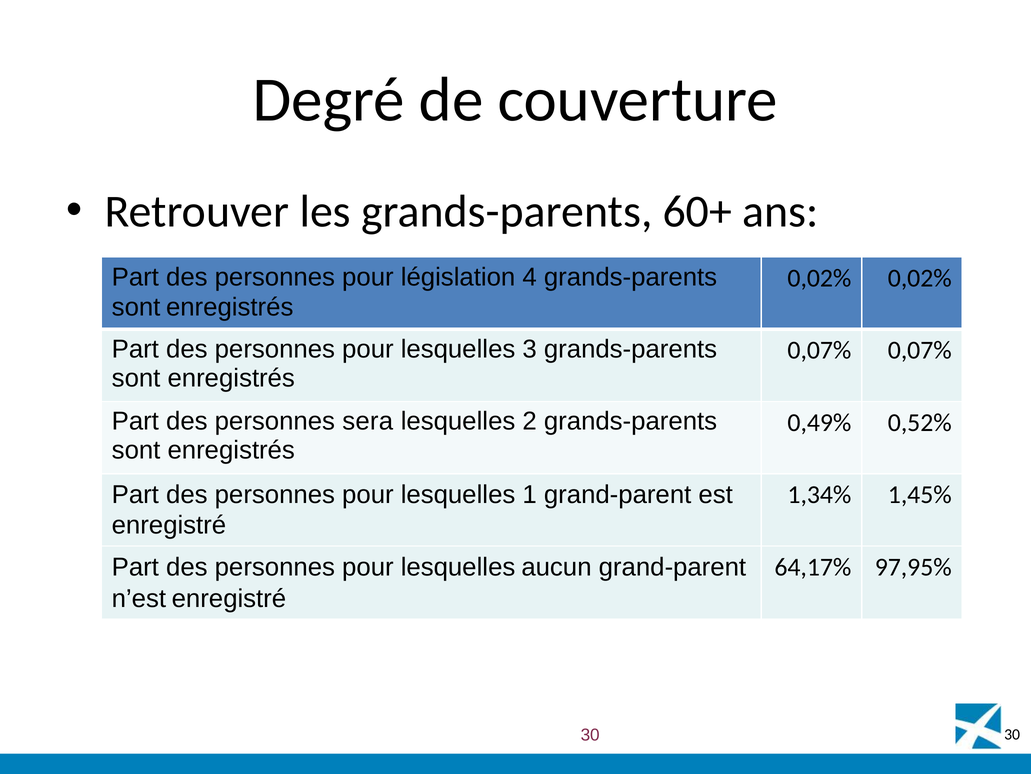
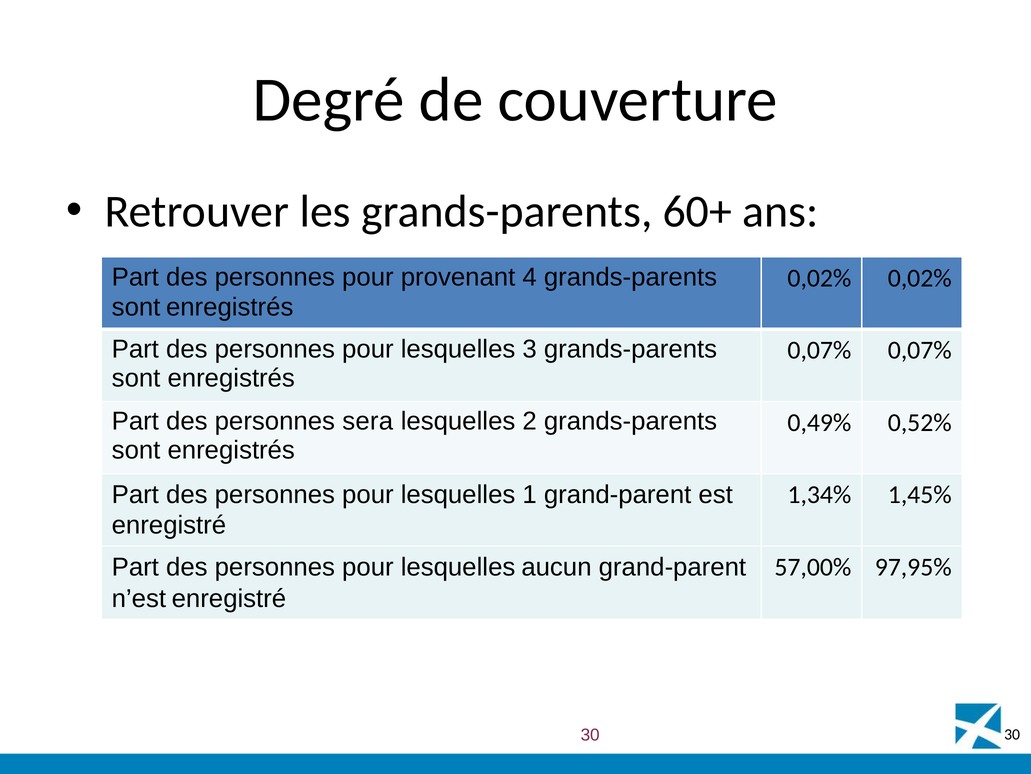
législation: législation -> provenant (458, 277)
64,17%: 64,17% -> 57,00% (813, 567)
